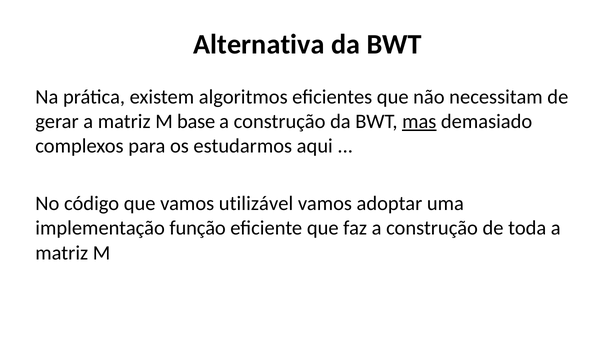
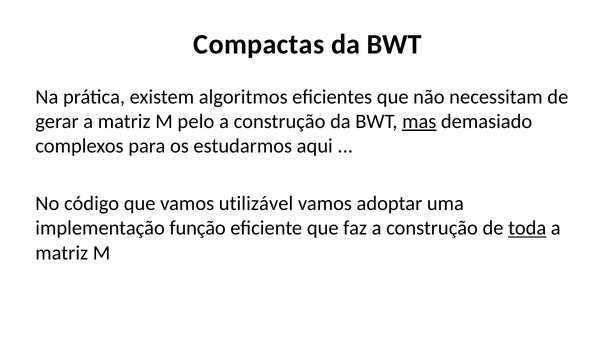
Alternativa: Alternativa -> Compactas (259, 45)
base: base -> pelo (196, 121)
toda underline: none -> present (527, 228)
